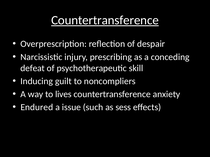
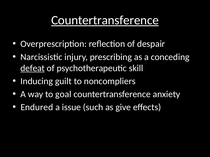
defeat underline: none -> present (33, 68)
lives: lives -> goal (63, 94)
sess: sess -> give (123, 108)
